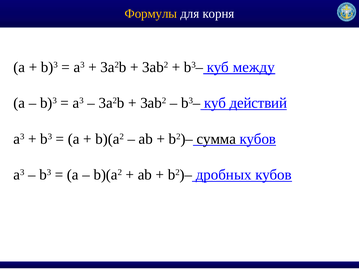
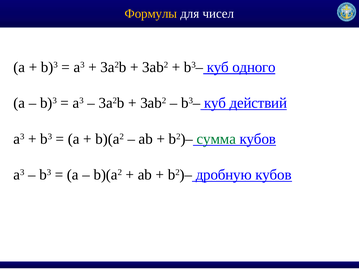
корня: корня -> чисел (218, 14)
между: между -> одного (254, 67)
сумма colour: black -> green (216, 139)
дробных: дробных -> дробную (224, 175)
